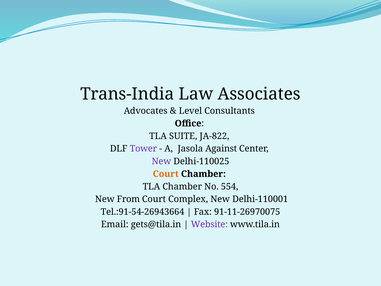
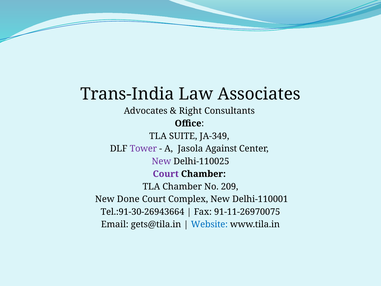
Level: Level -> Right (190, 111)
JA-822: JA-822 -> JA-349 (214, 136)
Court colour: orange -> purple (166, 174)
554: 554 -> 209 (230, 186)
From: From -> Done (128, 199)
Tel.:91-54-26943664: Tel.:91-54-26943664 -> Tel.:91-30-26943664 (142, 212)
Website colour: purple -> blue (209, 224)
